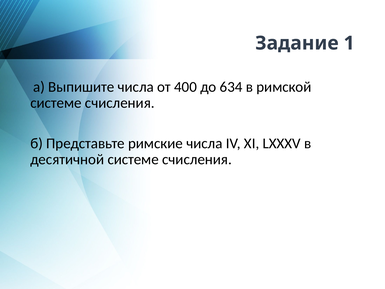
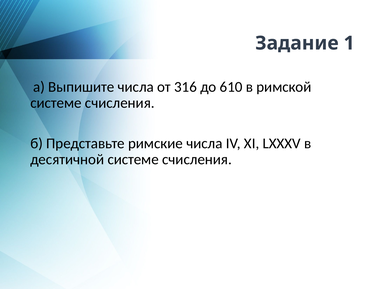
400: 400 -> 316 (186, 87)
634: 634 -> 610 (231, 87)
